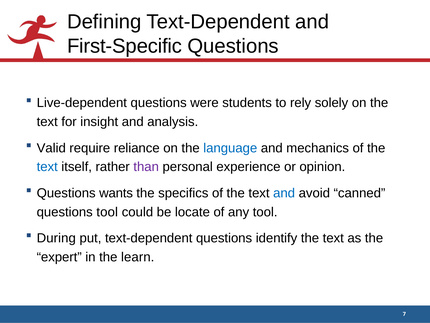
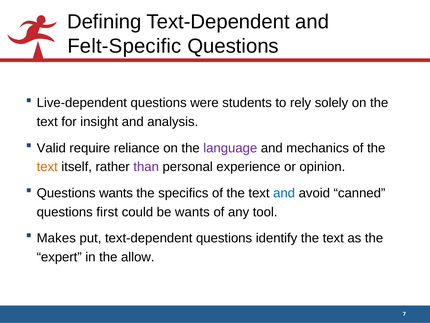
First-Specific: First-Specific -> Felt-Specific (124, 46)
language colour: blue -> purple (230, 148)
text colour: blue -> orange (47, 167)
questions tool: tool -> first (107, 212)
be locate: locate -> wants (192, 212)
During: During -> Makes (56, 238)
learn: learn -> allow (138, 257)
